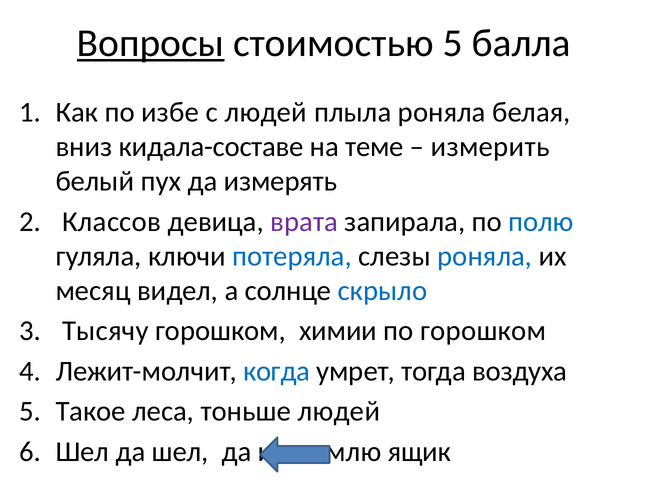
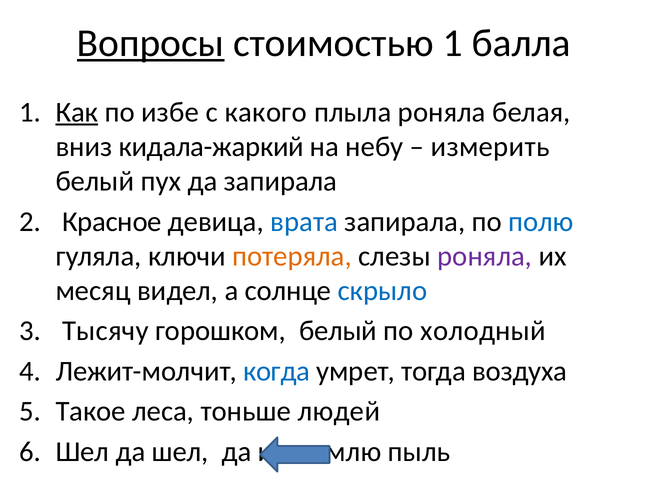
стоимостью 5: 5 -> 1 (453, 43)
Как underline: none -> present (77, 112)
с людей: людей -> какого (266, 112)
кидала-составе: кидала-составе -> кидала-жаркий (211, 147)
теме: теме -> небу (374, 147)
да измерять: измерять -> запирала (281, 181)
Классов: Классов -> Красное (112, 222)
врата colour: purple -> blue (304, 222)
потеряла colour: blue -> orange (292, 256)
роняла colour: blue -> purple (485, 256)
горошком химии: химии -> белый (338, 331)
по горошком: горошком -> холодный (483, 331)
ящик: ящик -> пыль (419, 452)
